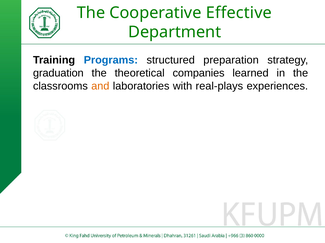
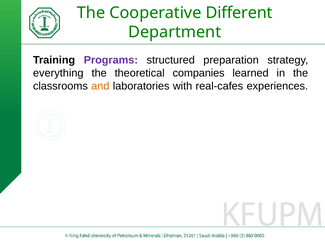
Effective: Effective -> Different (239, 13)
Programs colour: blue -> purple (111, 60)
graduation: graduation -> everything (58, 73)
real-plays: real-plays -> real-cafes (219, 86)
